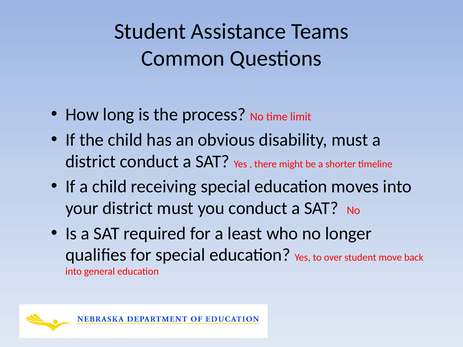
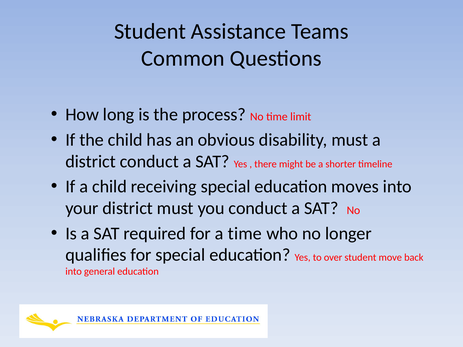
a least: least -> time (245, 234)
